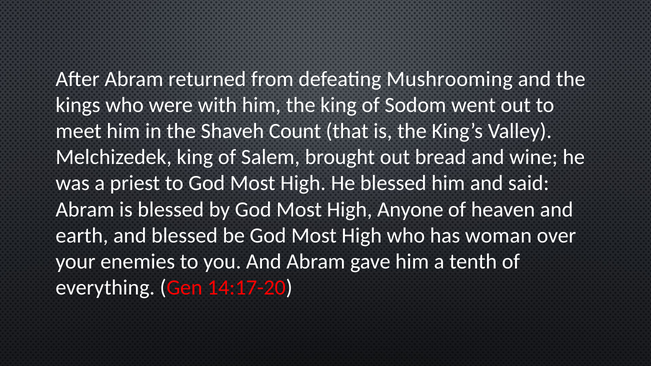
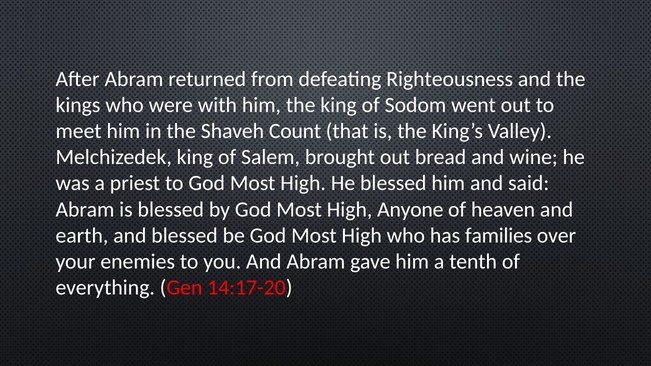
Mushrooming: Mushrooming -> Righteousness (450, 79)
woman: woman -> families (499, 236)
